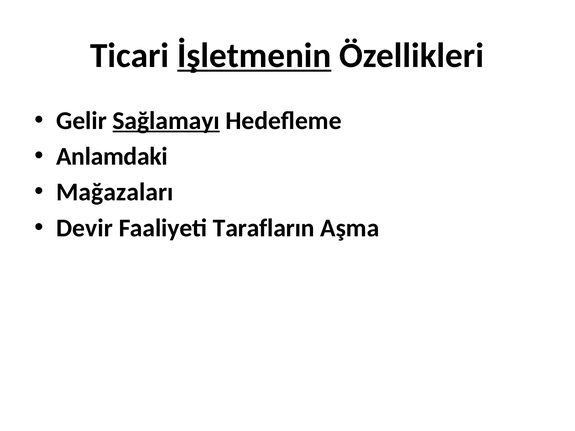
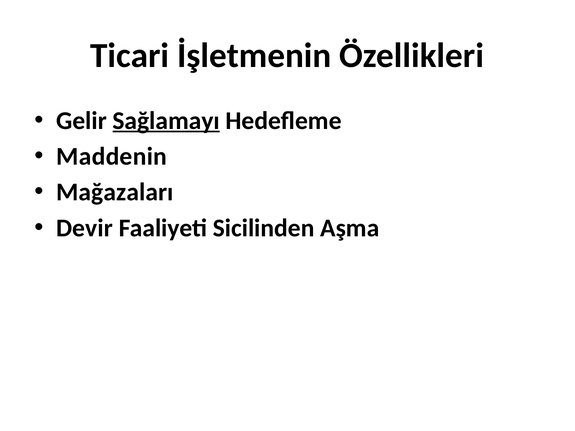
İşletmenin underline: present -> none (254, 56)
Anlamdaki: Anlamdaki -> Maddenin (112, 156)
Tarafların: Tarafların -> Sicilinden (264, 228)
